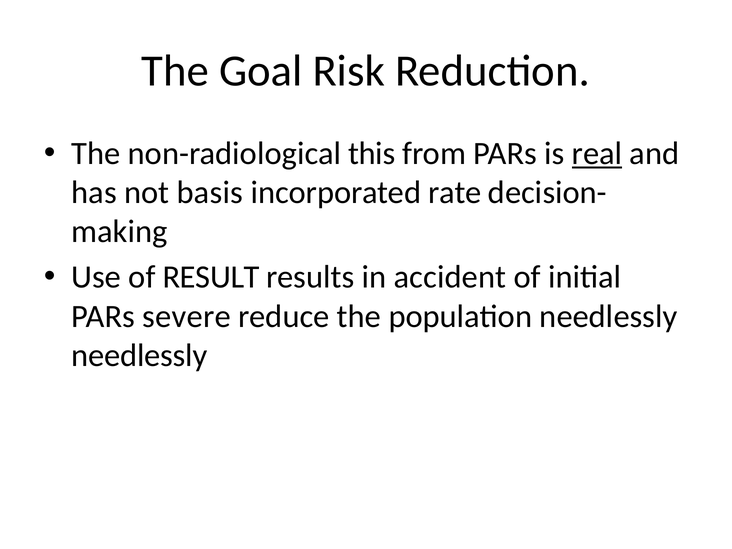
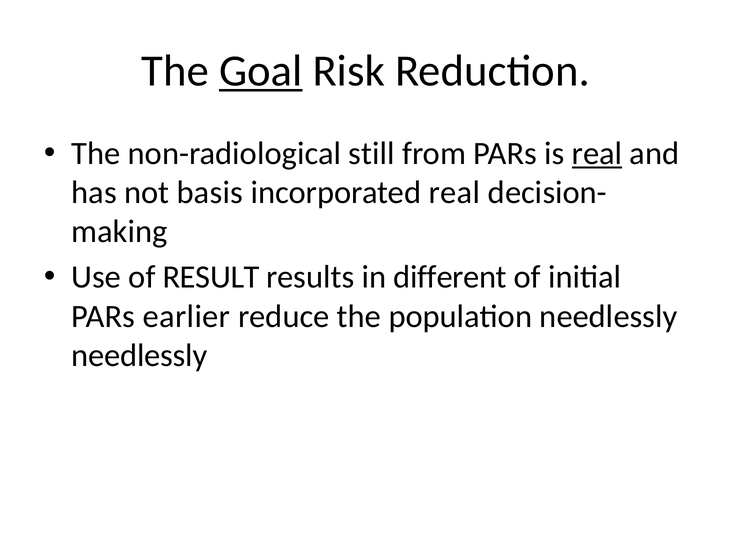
Goal underline: none -> present (261, 71)
this: this -> still (372, 154)
incorporated rate: rate -> real (454, 193)
accident: accident -> different (450, 277)
severe: severe -> earlier (187, 316)
